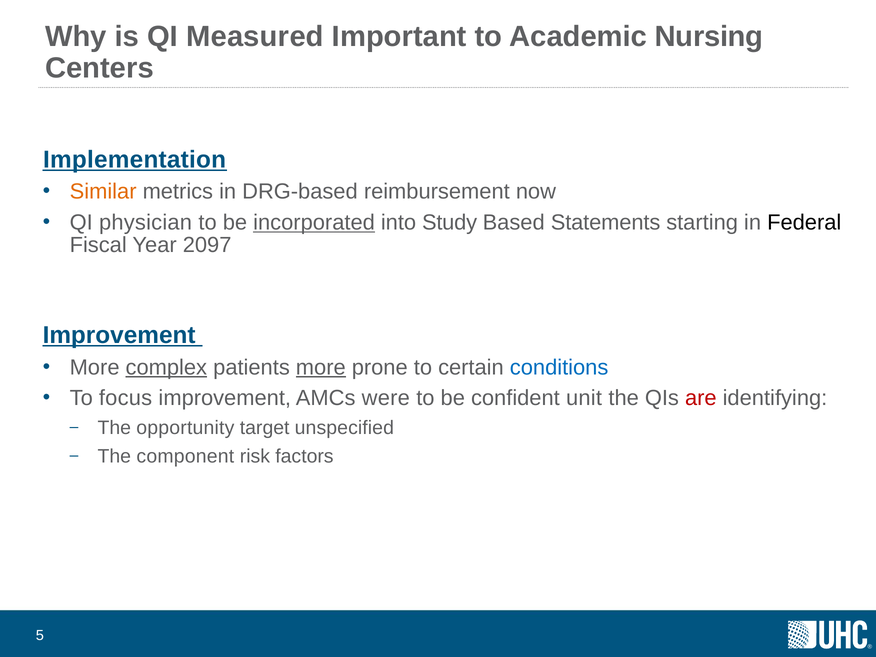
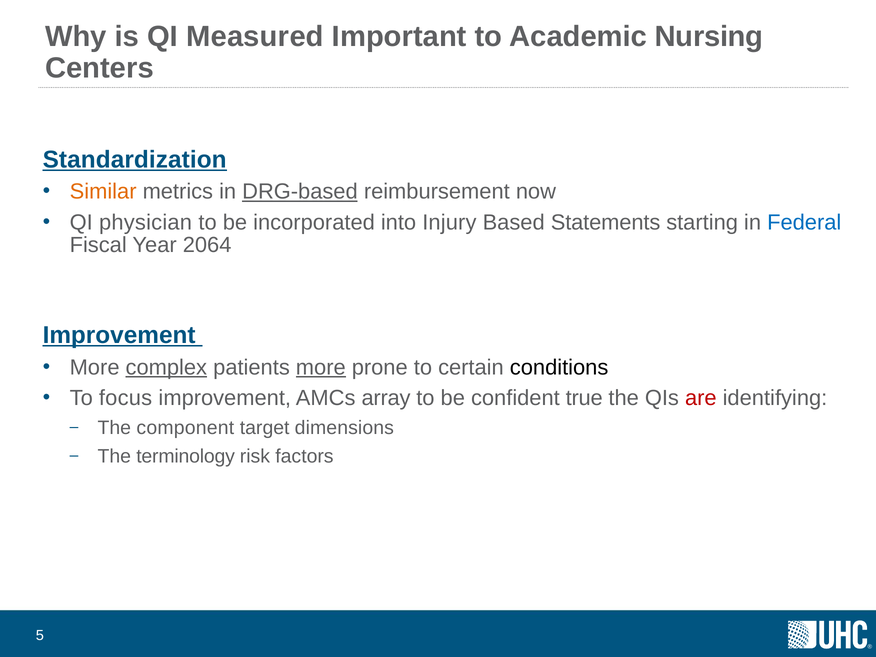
Implementation: Implementation -> Standardization (135, 160)
DRG-based underline: none -> present (300, 192)
incorporated underline: present -> none (314, 223)
Study: Study -> Injury (449, 223)
Federal colour: black -> blue (804, 223)
2097: 2097 -> 2064 (207, 245)
conditions colour: blue -> black (559, 367)
were: were -> array (386, 398)
unit: unit -> true (584, 398)
opportunity: opportunity -> component (185, 428)
unspecified: unspecified -> dimensions (344, 428)
component: component -> terminology (186, 456)
